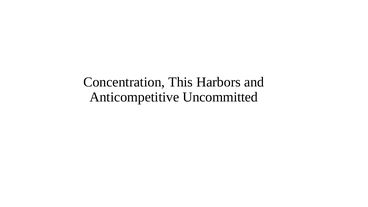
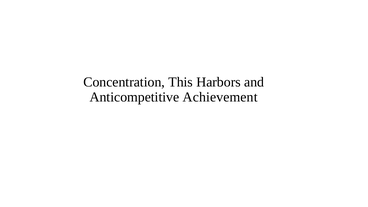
Uncommitted: Uncommitted -> Achievement (220, 97)
